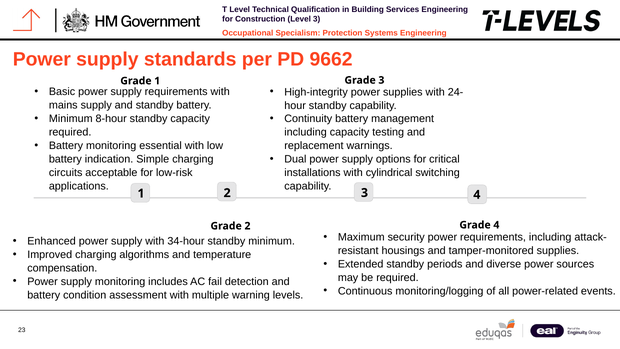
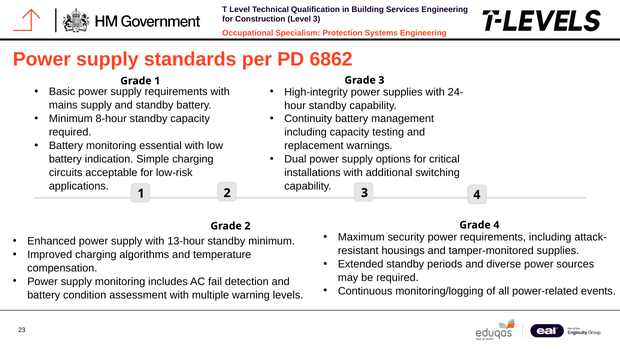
9662: 9662 -> 6862 (331, 60)
cylindrical: cylindrical -> additional (389, 173)
34-hour: 34-hour -> 13-hour (186, 241)
